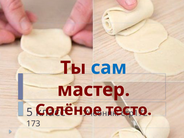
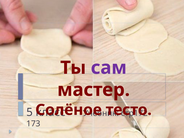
сам colour: blue -> purple (109, 68)
